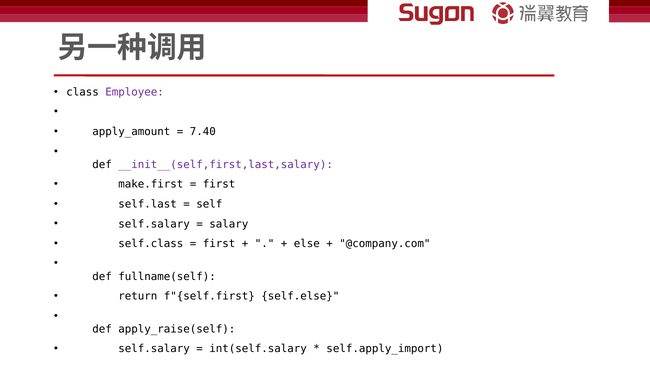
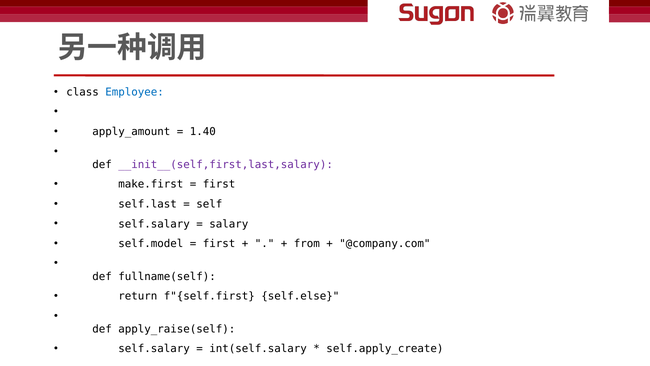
Employee colour: purple -> blue (135, 92)
7.40: 7.40 -> 1.40 (203, 132)
self.class: self.class -> self.model (151, 243)
else: else -> from (307, 243)
self.apply_import: self.apply_import -> self.apply_create (385, 349)
